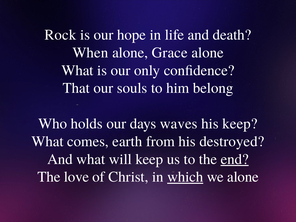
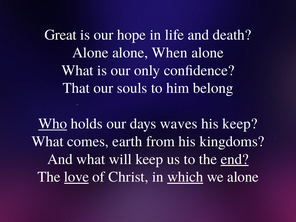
Rock: Rock -> Great (61, 35)
When: When -> Alone (90, 53)
Grace: Grace -> When (170, 53)
Who underline: none -> present (53, 124)
destroyed: destroyed -> kingdoms (232, 141)
love underline: none -> present (77, 177)
